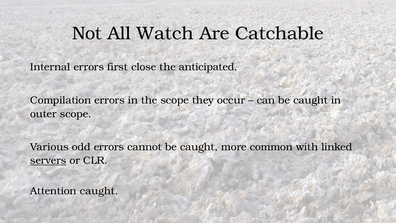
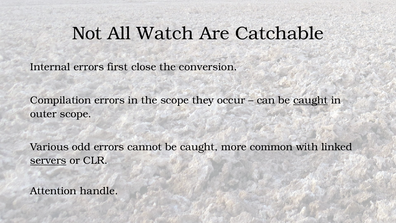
anticipated: anticipated -> conversion (208, 67)
caught underline: none -> present (311, 100)
Attention caught: caught -> handle (99, 191)
